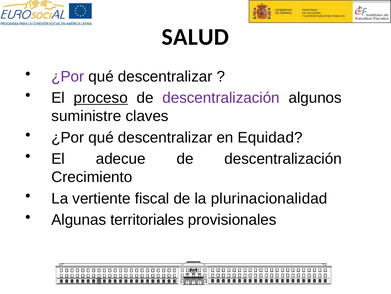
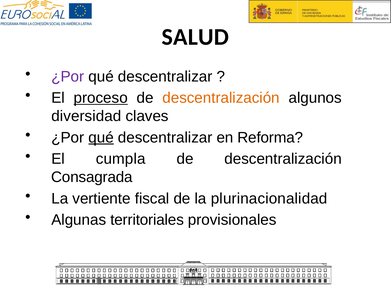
descentralización colour: purple -> orange (221, 98)
suministre: suministre -> diversidad (86, 116)
qué underline: none -> present (101, 137)
Equidad: Equidad -> Reforma (270, 137)
adecue: adecue -> cumpla (121, 158)
Crecimiento: Crecimiento -> Consagrada (92, 177)
